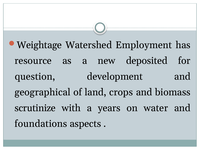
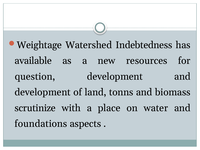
Employment: Employment -> Indebtedness (144, 45)
resource: resource -> available (33, 61)
deposited: deposited -> resources (147, 61)
geographical: geographical -> development (43, 92)
crops: crops -> tonns (121, 92)
years: years -> place (109, 108)
